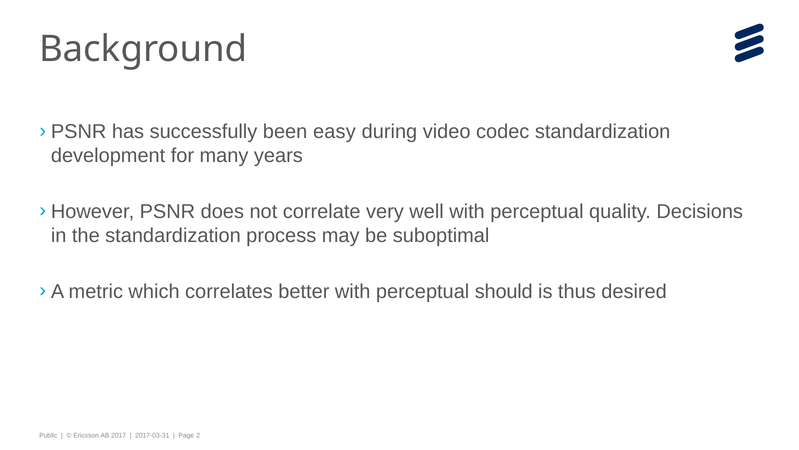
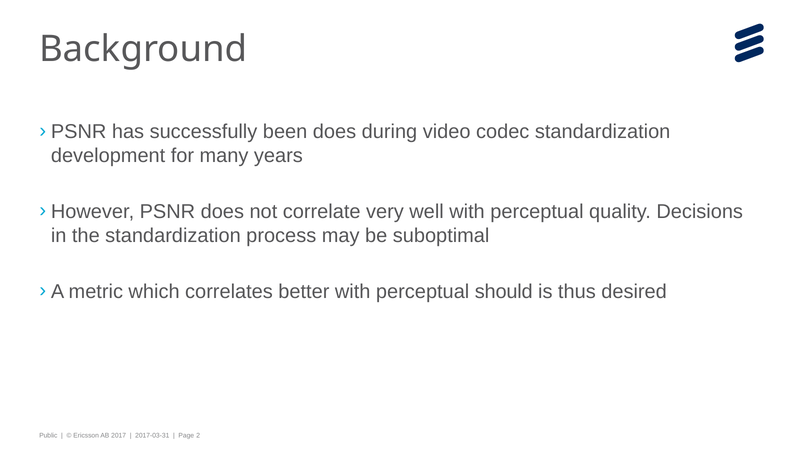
been easy: easy -> does (335, 131)
